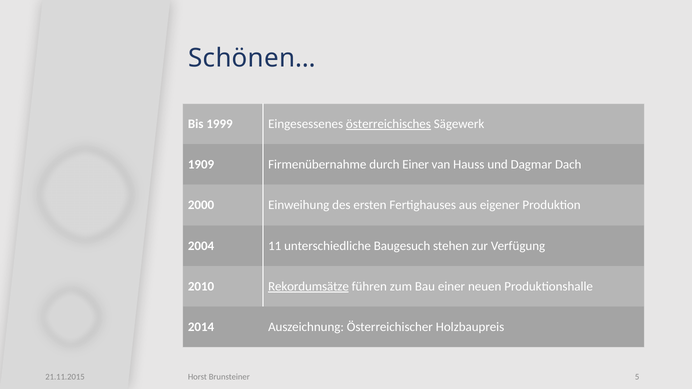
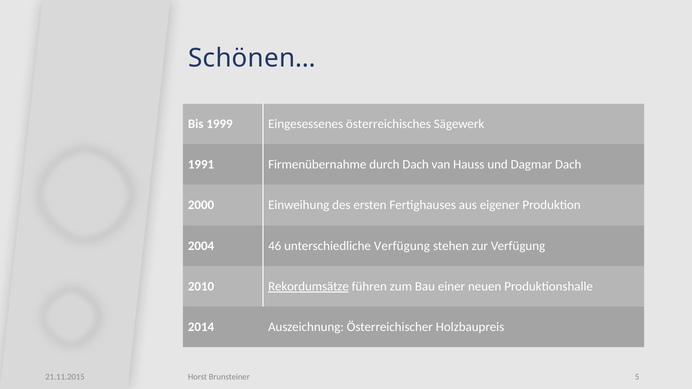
österreichisches underline: present -> none (388, 124)
1909: 1909 -> 1991 (201, 165)
durch Einer: Einer -> Dach (416, 165)
11: 11 -> 46 (275, 246)
unterschiedliche Baugesuch: Baugesuch -> Verfügung (402, 246)
